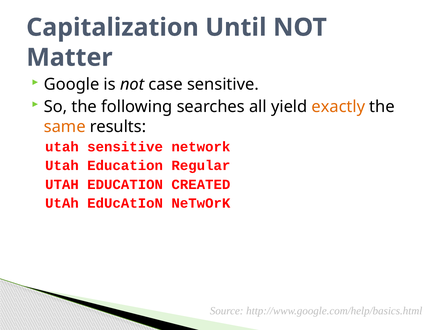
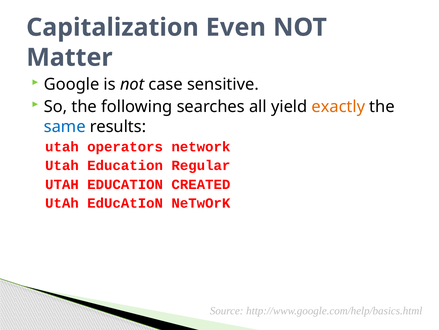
Until: Until -> Even (236, 27)
same colour: orange -> blue (65, 126)
utah sensitive: sensitive -> operators (125, 146)
